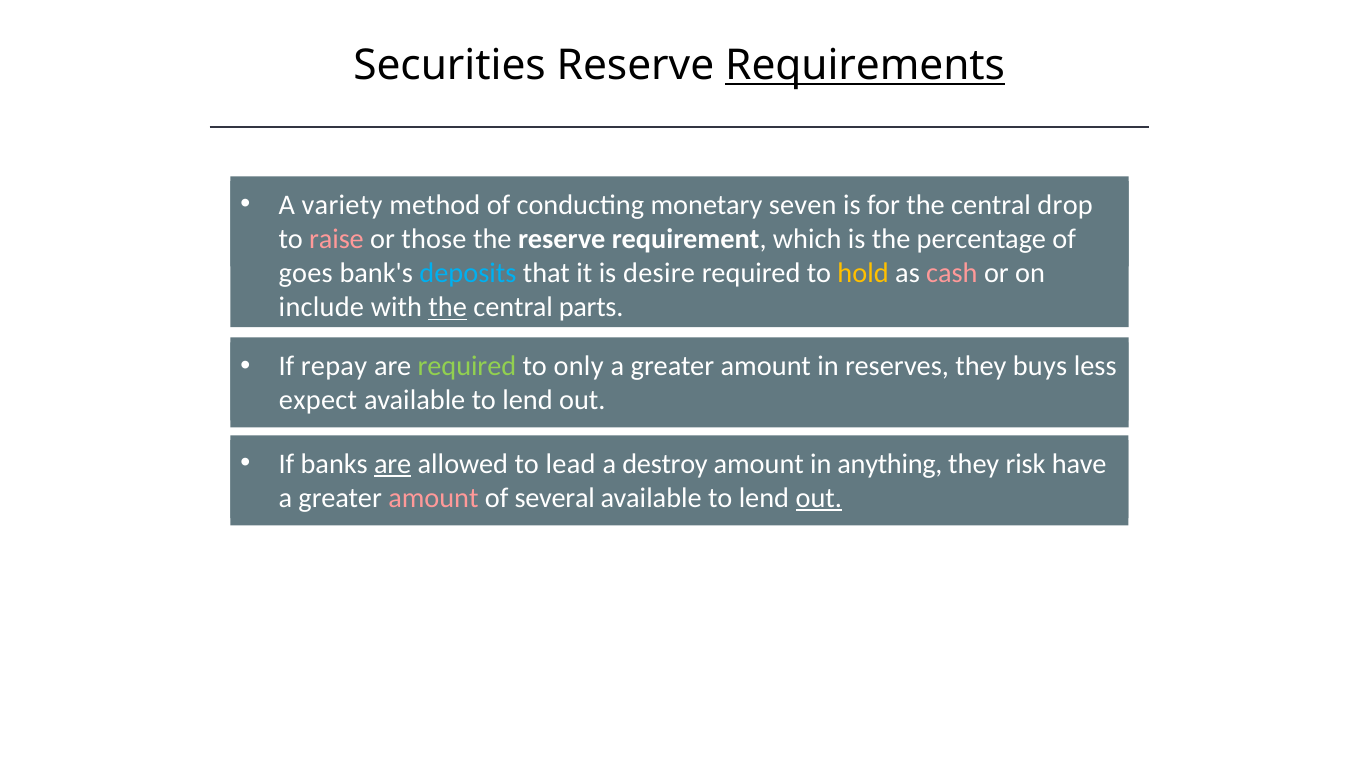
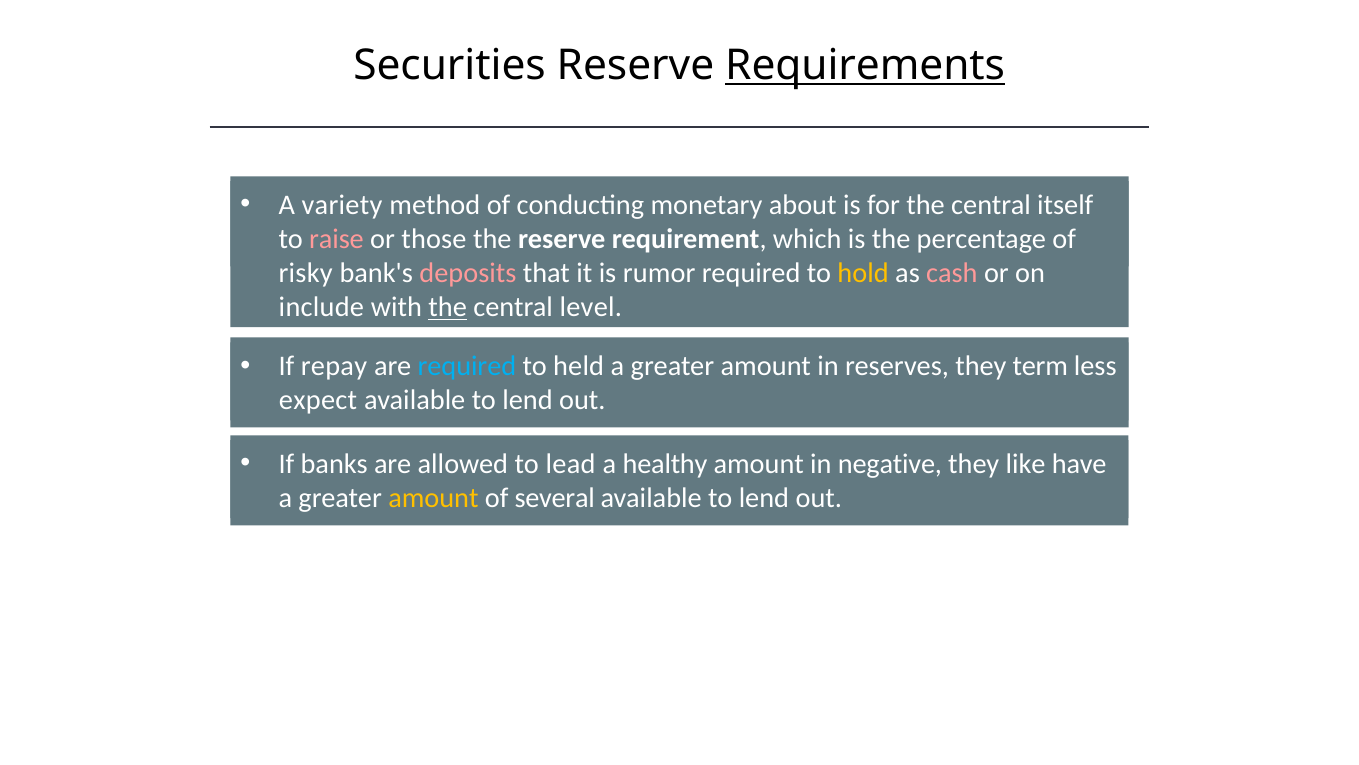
seven: seven -> about (803, 205)
drop: drop -> itself (1065, 205)
goes: goes -> risky (306, 273)
deposits colour: light blue -> pink (468, 273)
desire: desire -> rumor (659, 273)
parts: parts -> level (591, 307)
required colour: light green -> light blue (467, 366)
only: only -> held (579, 366)
buys: buys -> term (1040, 366)
are underline: present -> none (393, 464)
destroy: destroy -> healthy (665, 464)
anything: anything -> negative (890, 464)
risk: risk -> like (1026, 464)
amount colour: pink -> yellow (433, 498)
out underline: present -> none (819, 498)
